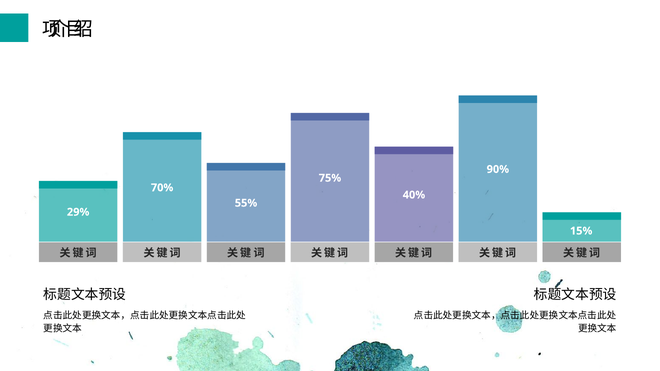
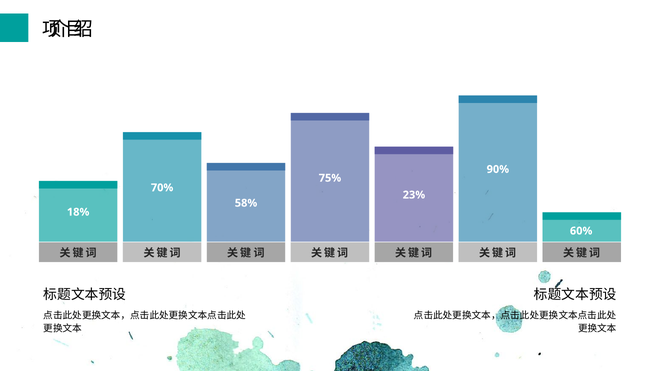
40%: 40% -> 23% (414, 195)
55%: 55% -> 58% (246, 203)
29%: 29% -> 18% (78, 212)
15%: 15% -> 60% (581, 231)
